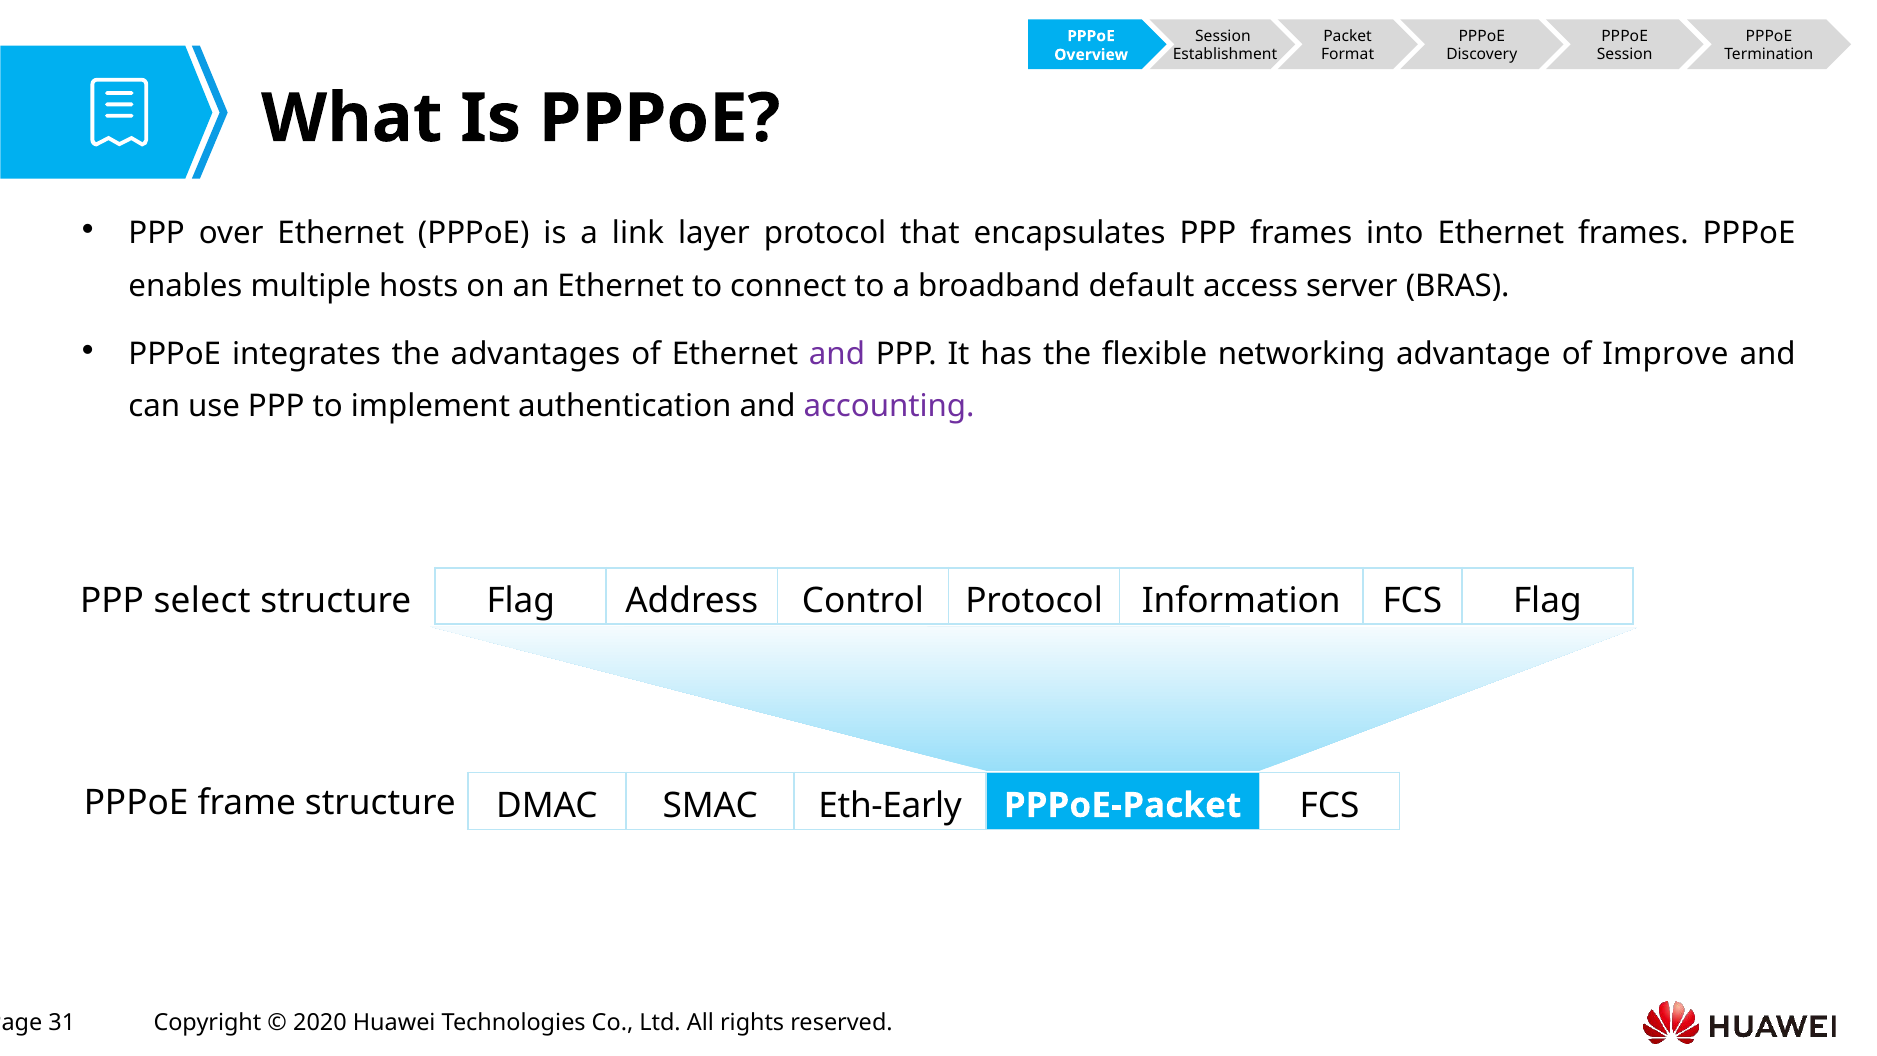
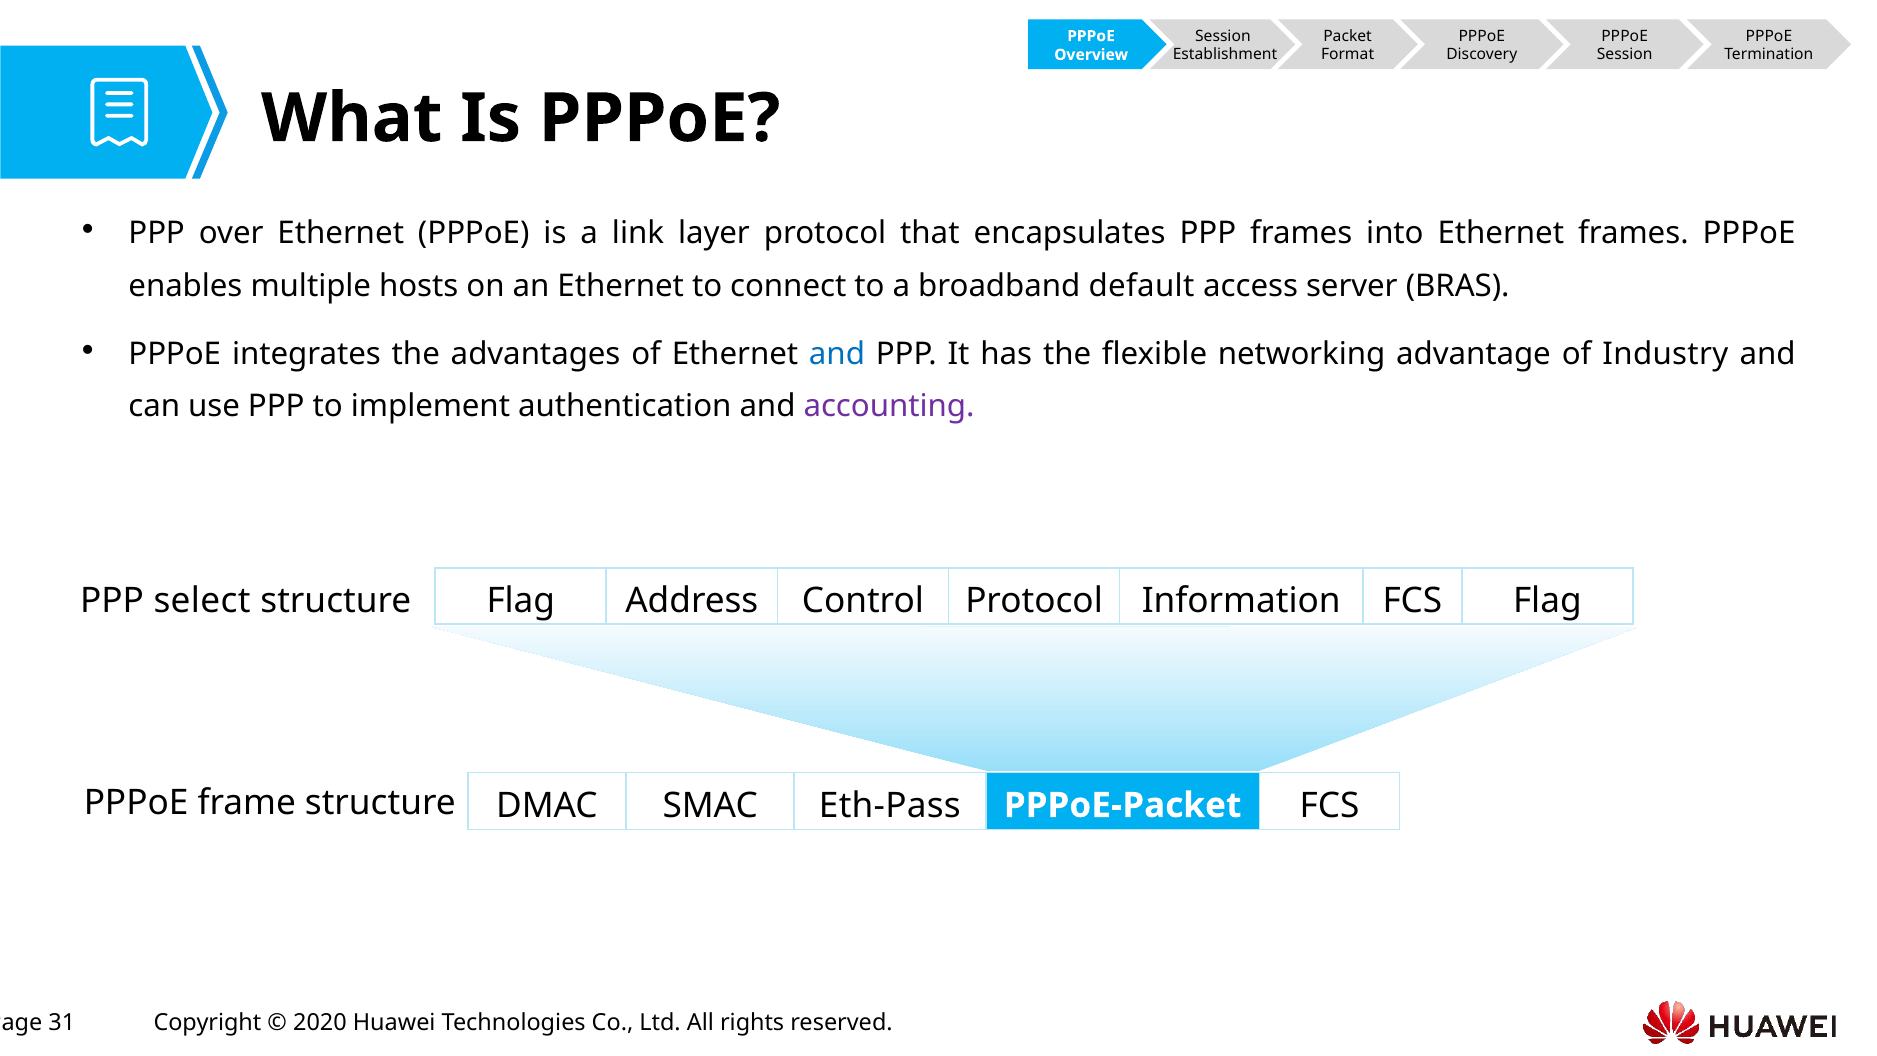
and colour: purple -> blue (837, 354)
Improve: Improve -> Industry (1665, 354)
Eth-Early: Eth-Early -> Eth-Pass (890, 805)
